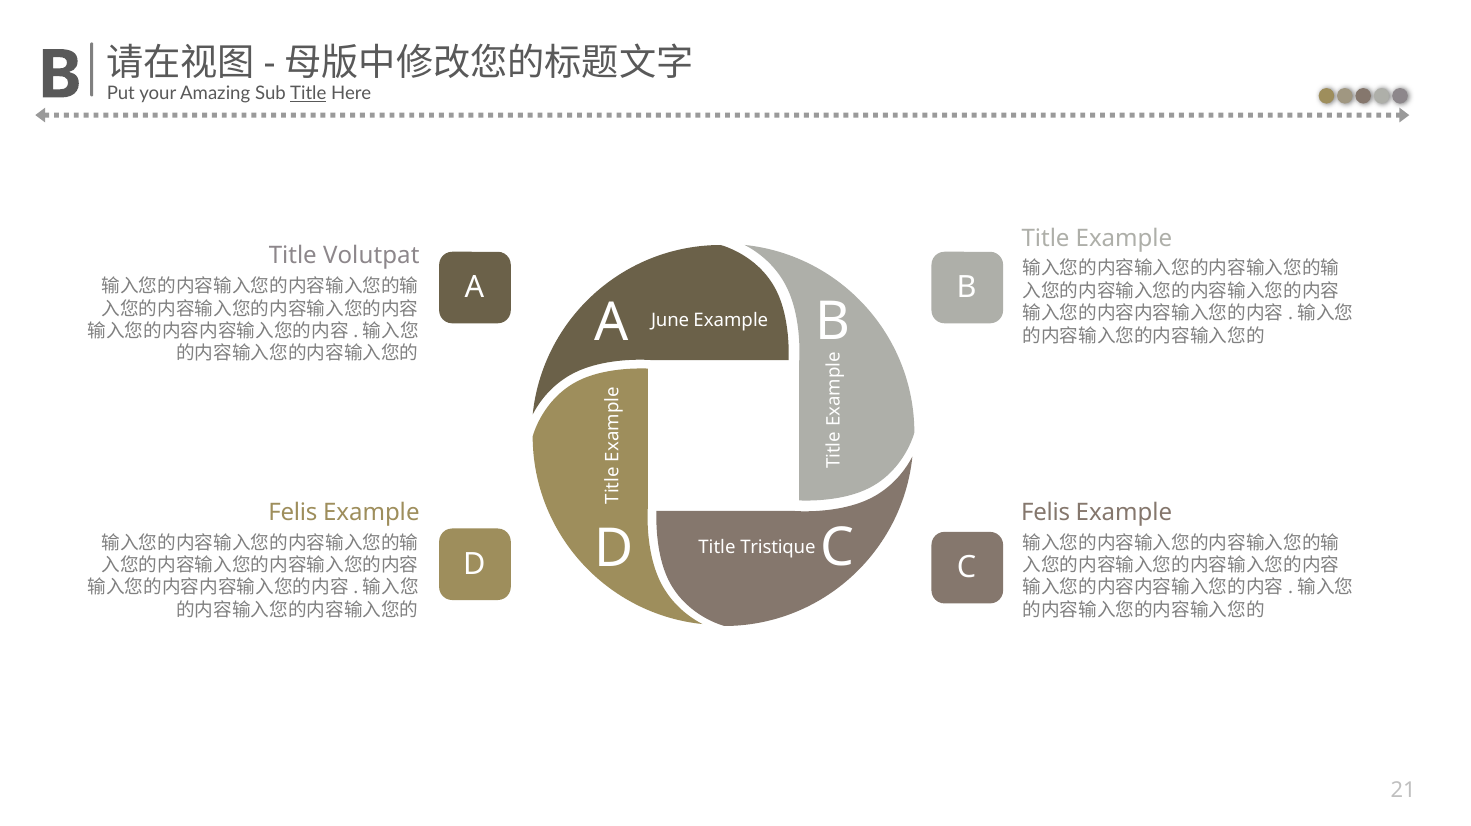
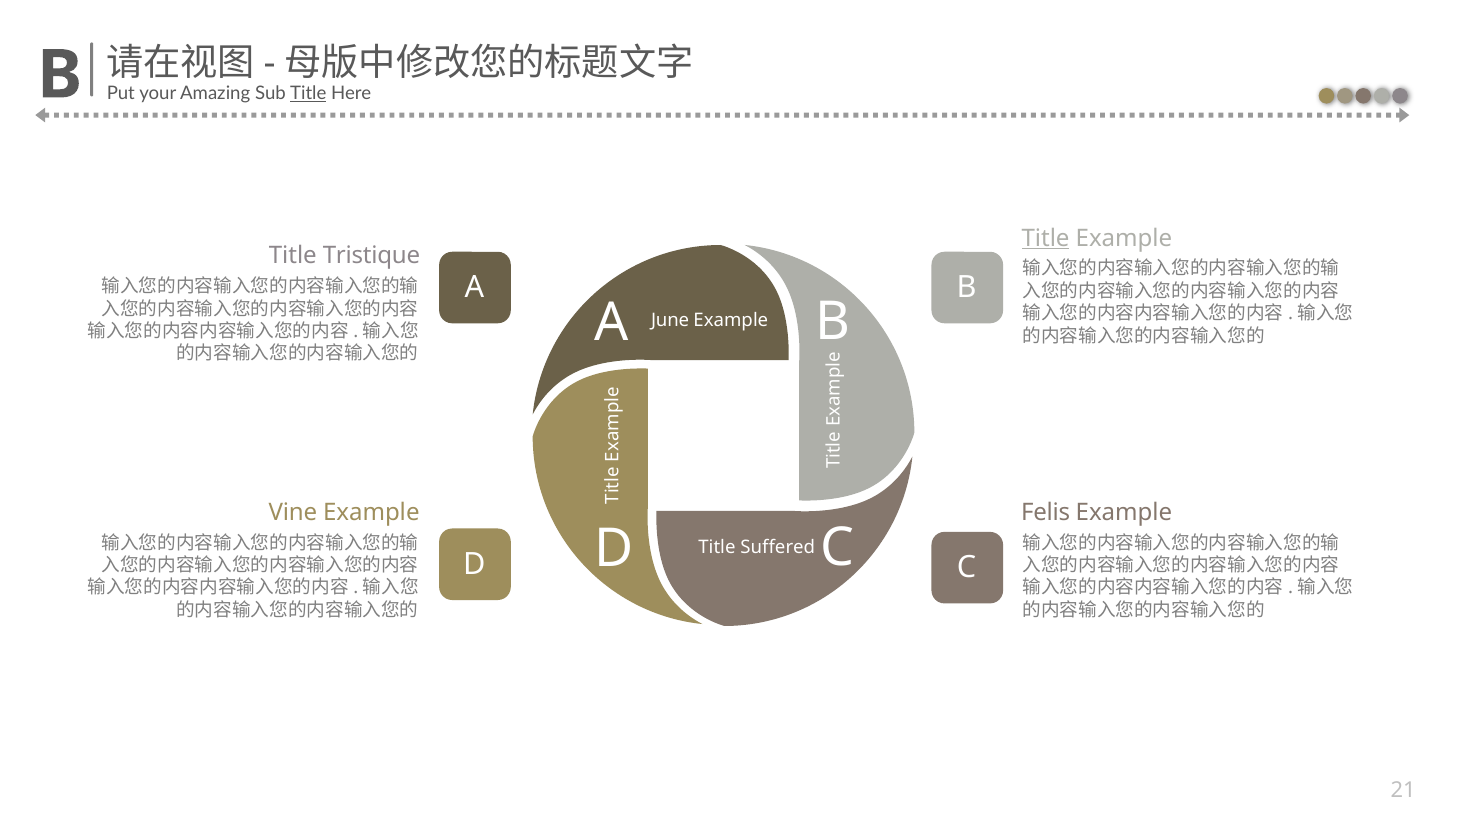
Title underline: none -> present (1046, 238)
Volutpat: Volutpat -> Tristique (371, 256)
Felis: Felis -> Vine (293, 512)
Tristique: Tristique -> Suffered (778, 547)
